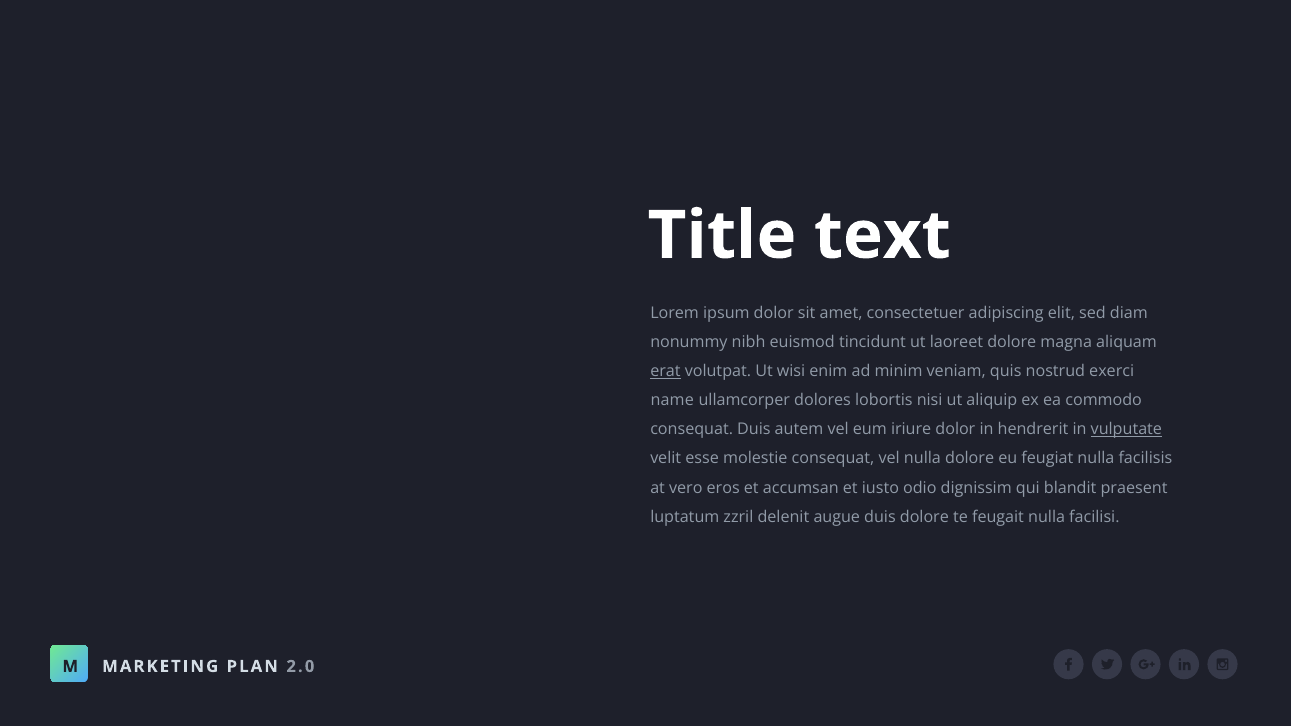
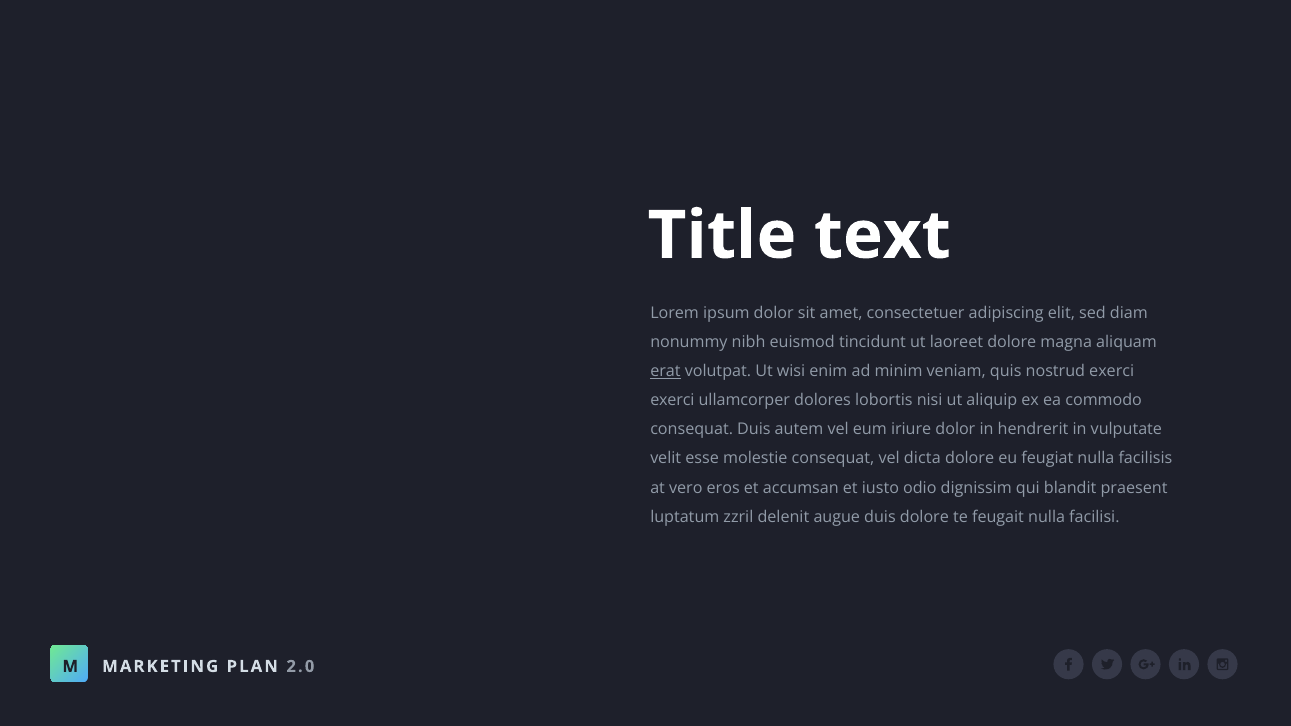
name: name -> exerci (672, 401)
vulputate underline: present -> none (1126, 430)
vel nulla: nulla -> dicta (922, 459)
